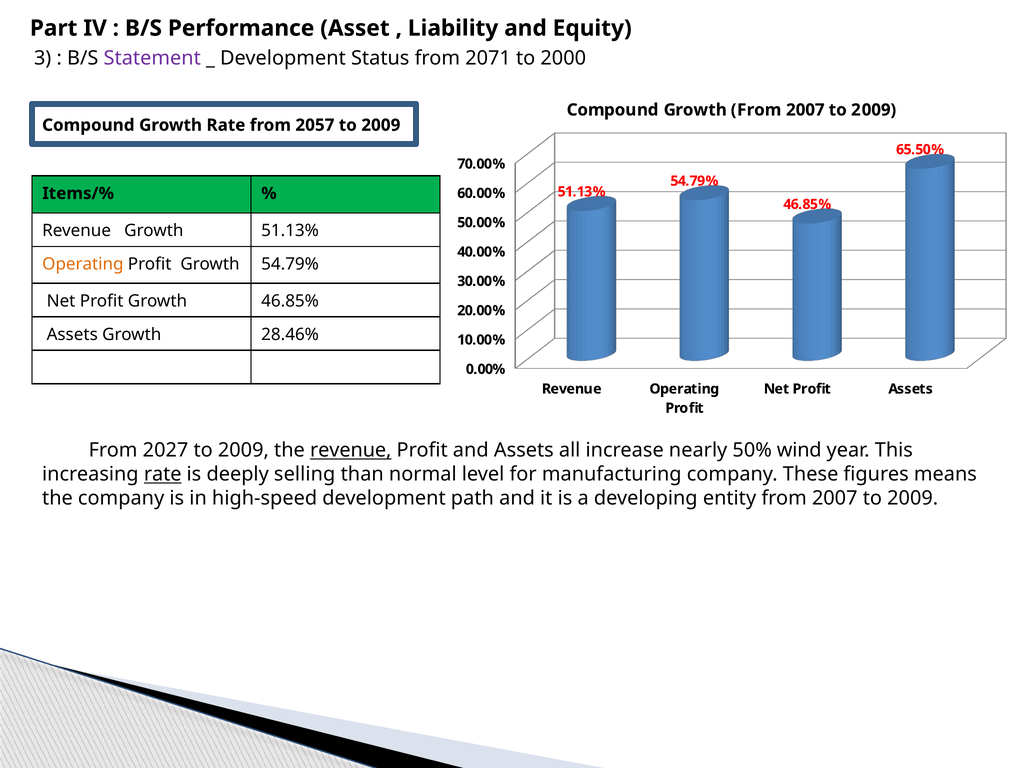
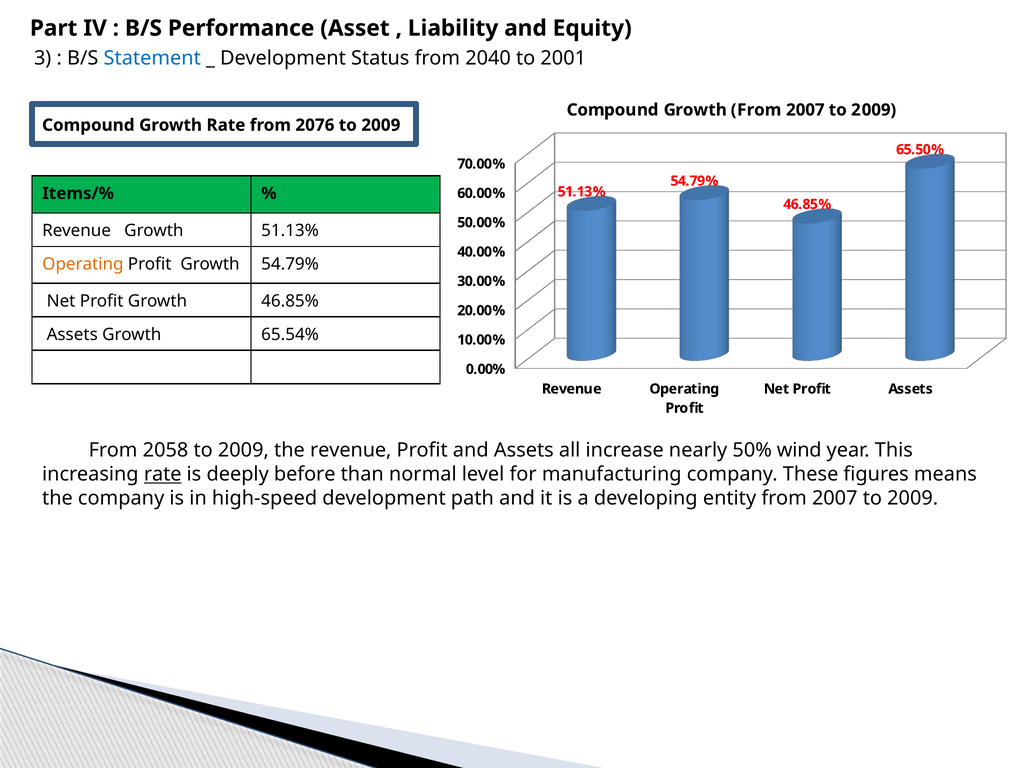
Statement colour: purple -> blue (152, 58)
2071: 2071 -> 2040 (488, 58)
2000: 2000 -> 2001 (563, 58)
2057: 2057 -> 2076 (315, 125)
28.46%: 28.46% -> 65.54% (290, 334)
2027: 2027 -> 2058 (166, 450)
revenue underline: present -> none (351, 450)
selling: selling -> before (305, 474)
